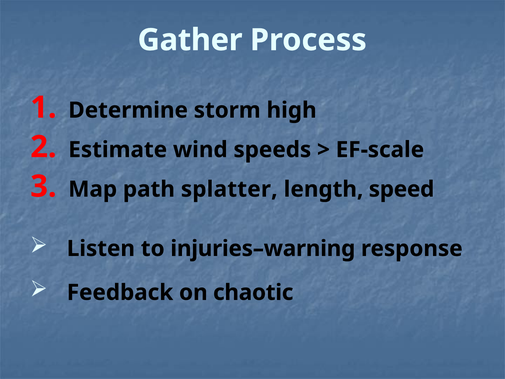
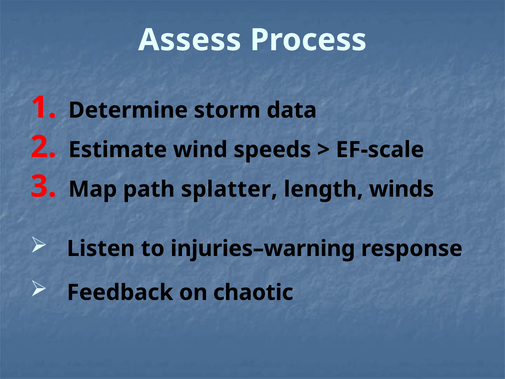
Gather: Gather -> Assess (190, 40)
high: high -> data (292, 110)
speed: speed -> winds (402, 189)
